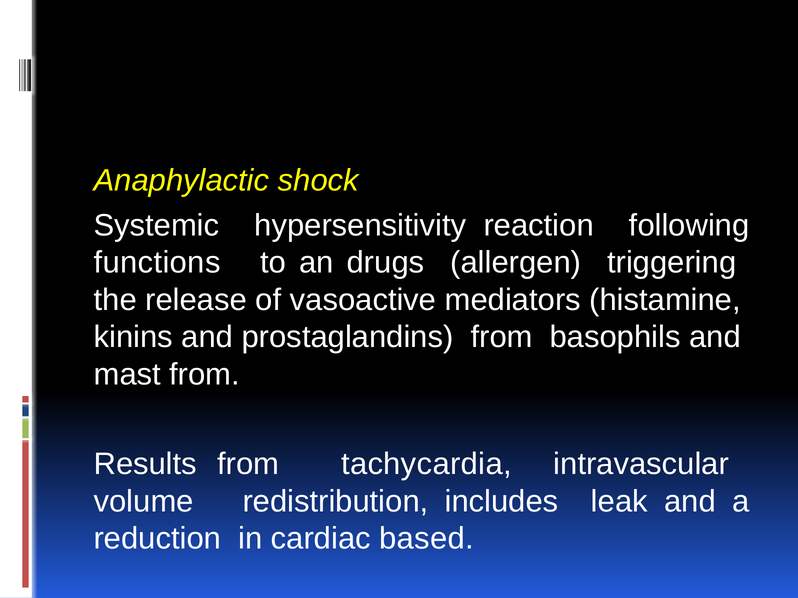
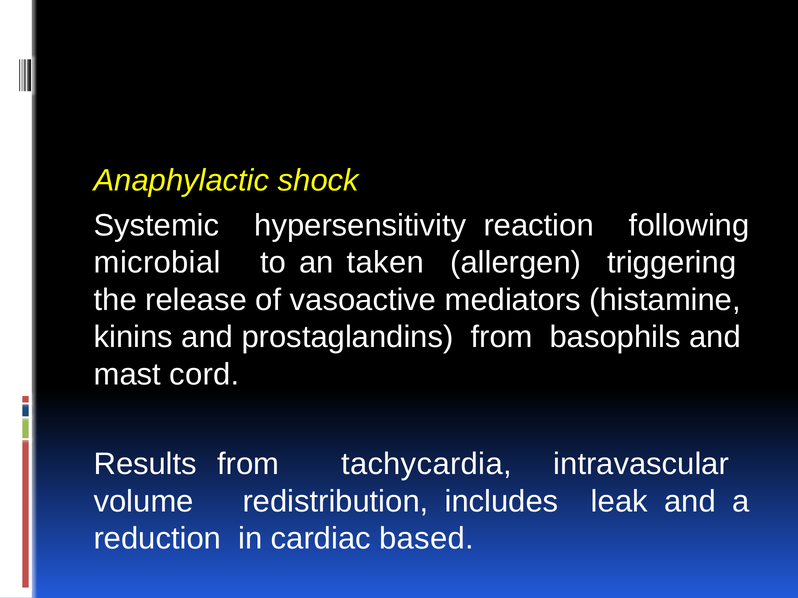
functions: functions -> microbial (157, 263)
drugs: drugs -> taken (385, 263)
mast from: from -> cord (204, 375)
